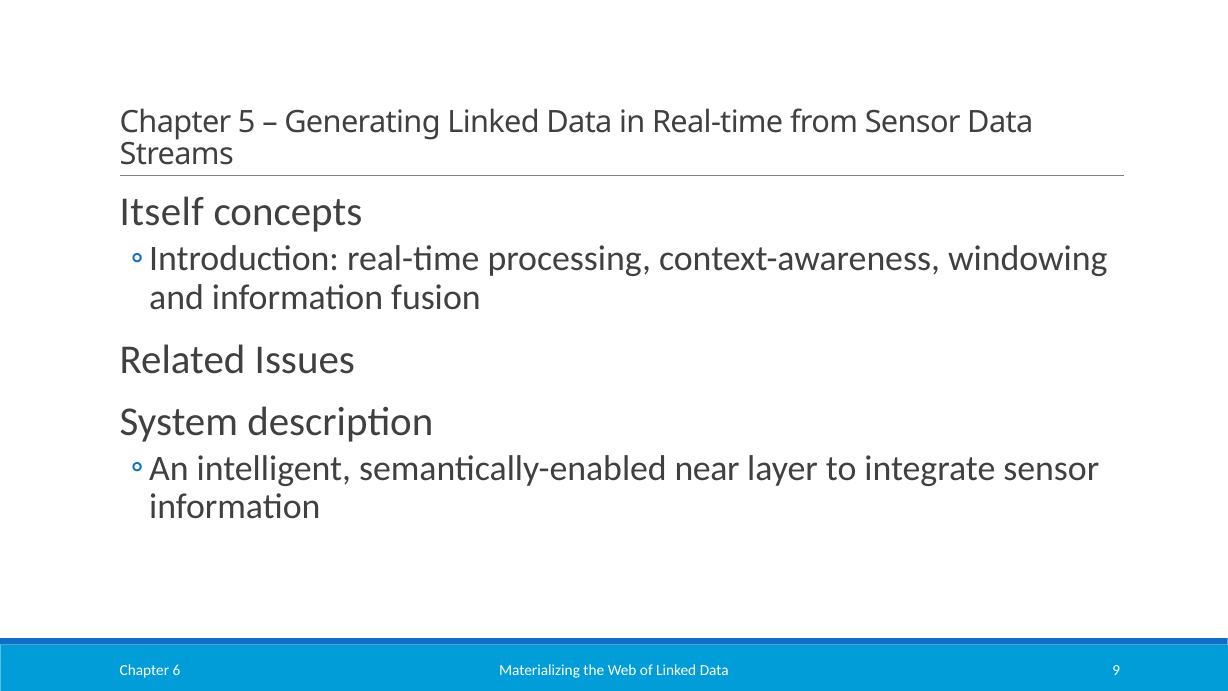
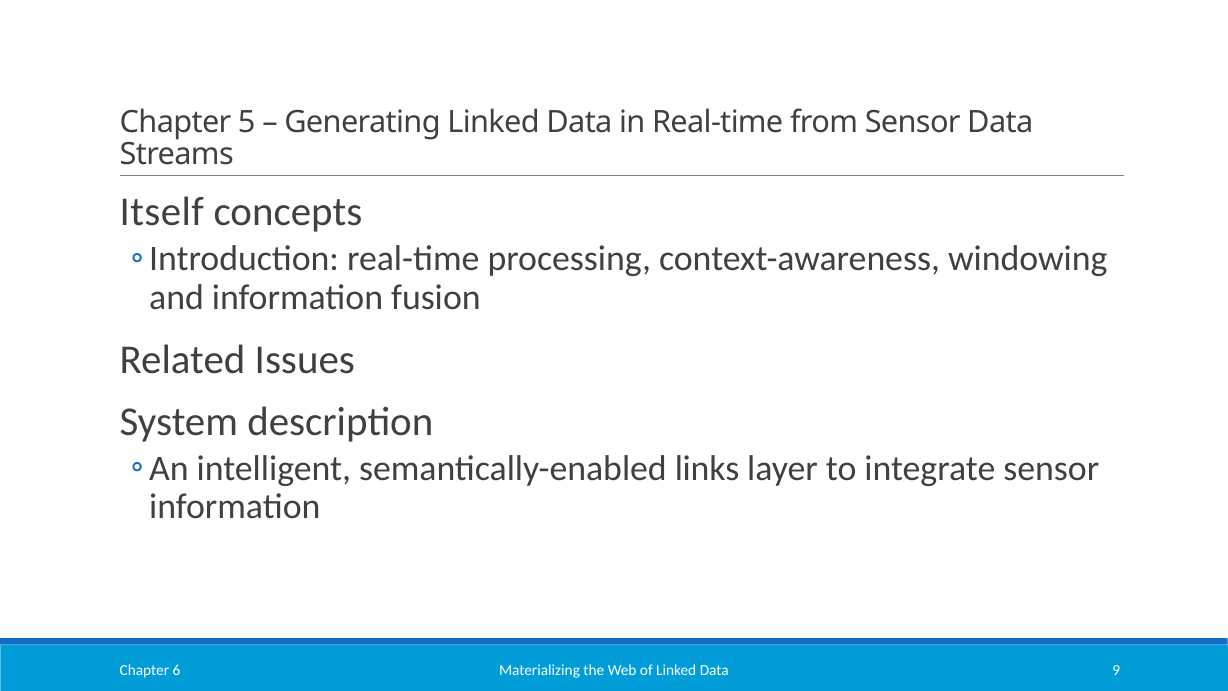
near: near -> links (707, 468)
